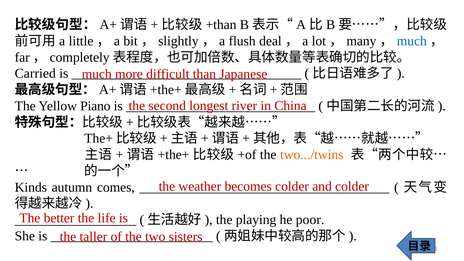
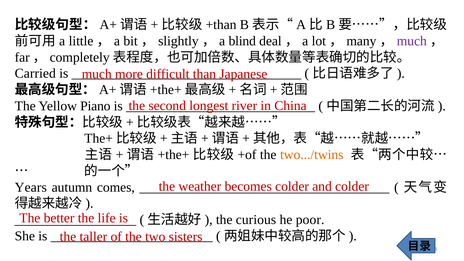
flush: flush -> blind (242, 41)
much colour: blue -> purple (412, 41)
Kinds: Kinds -> Years (31, 187)
playing: playing -> curious (256, 220)
